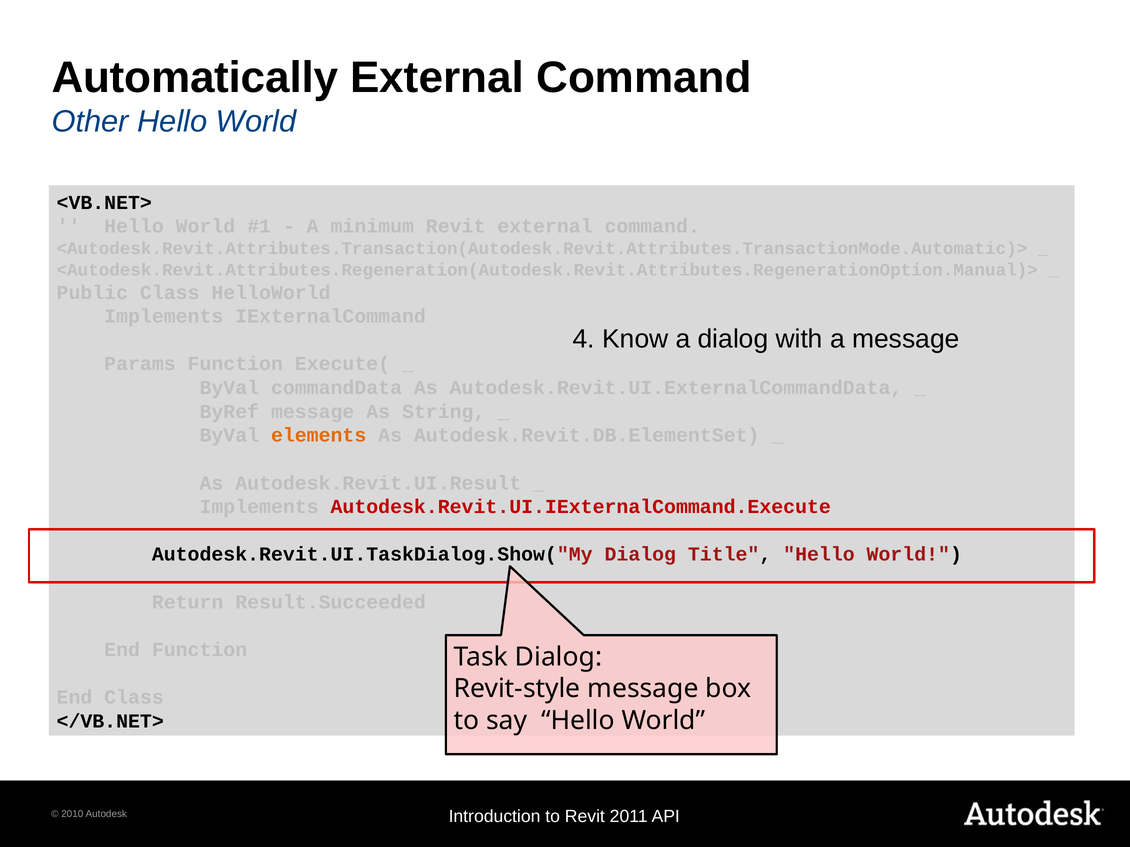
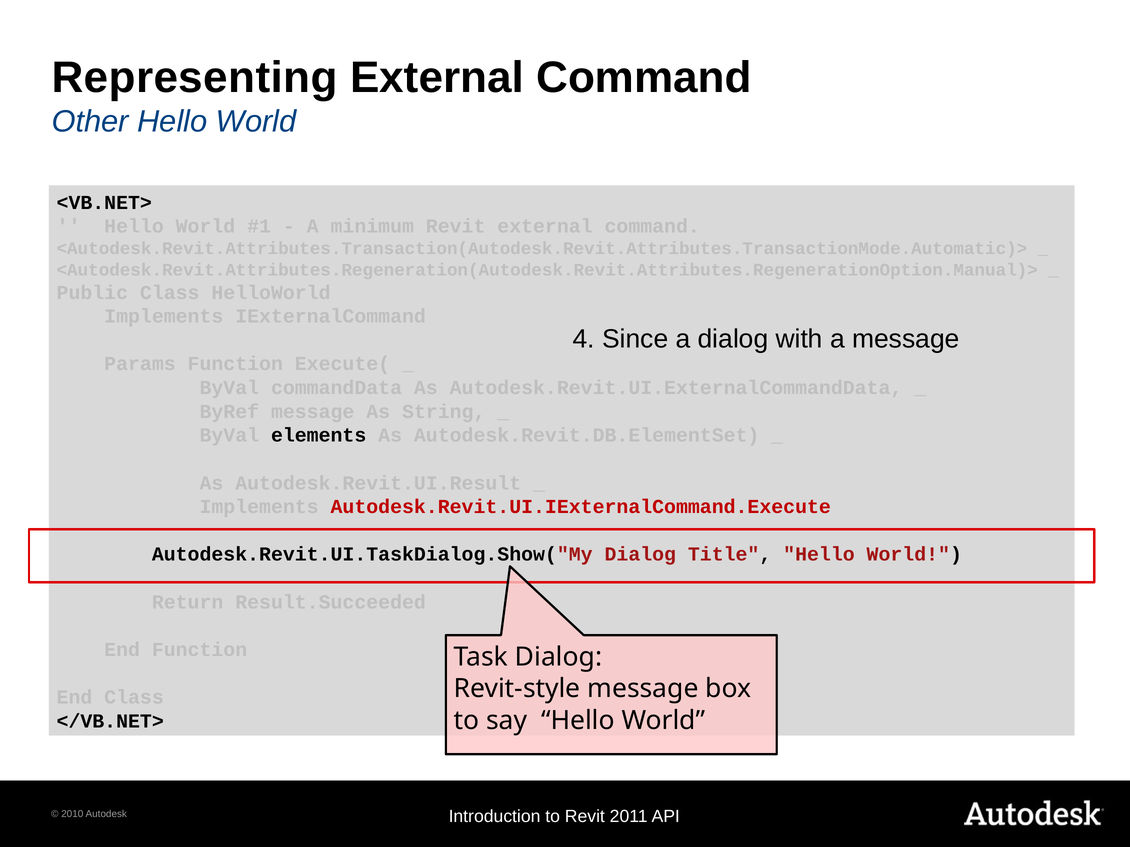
Automatically: Automatically -> Representing (195, 78)
Know: Know -> Since (635, 339)
elements colour: orange -> black (319, 436)
